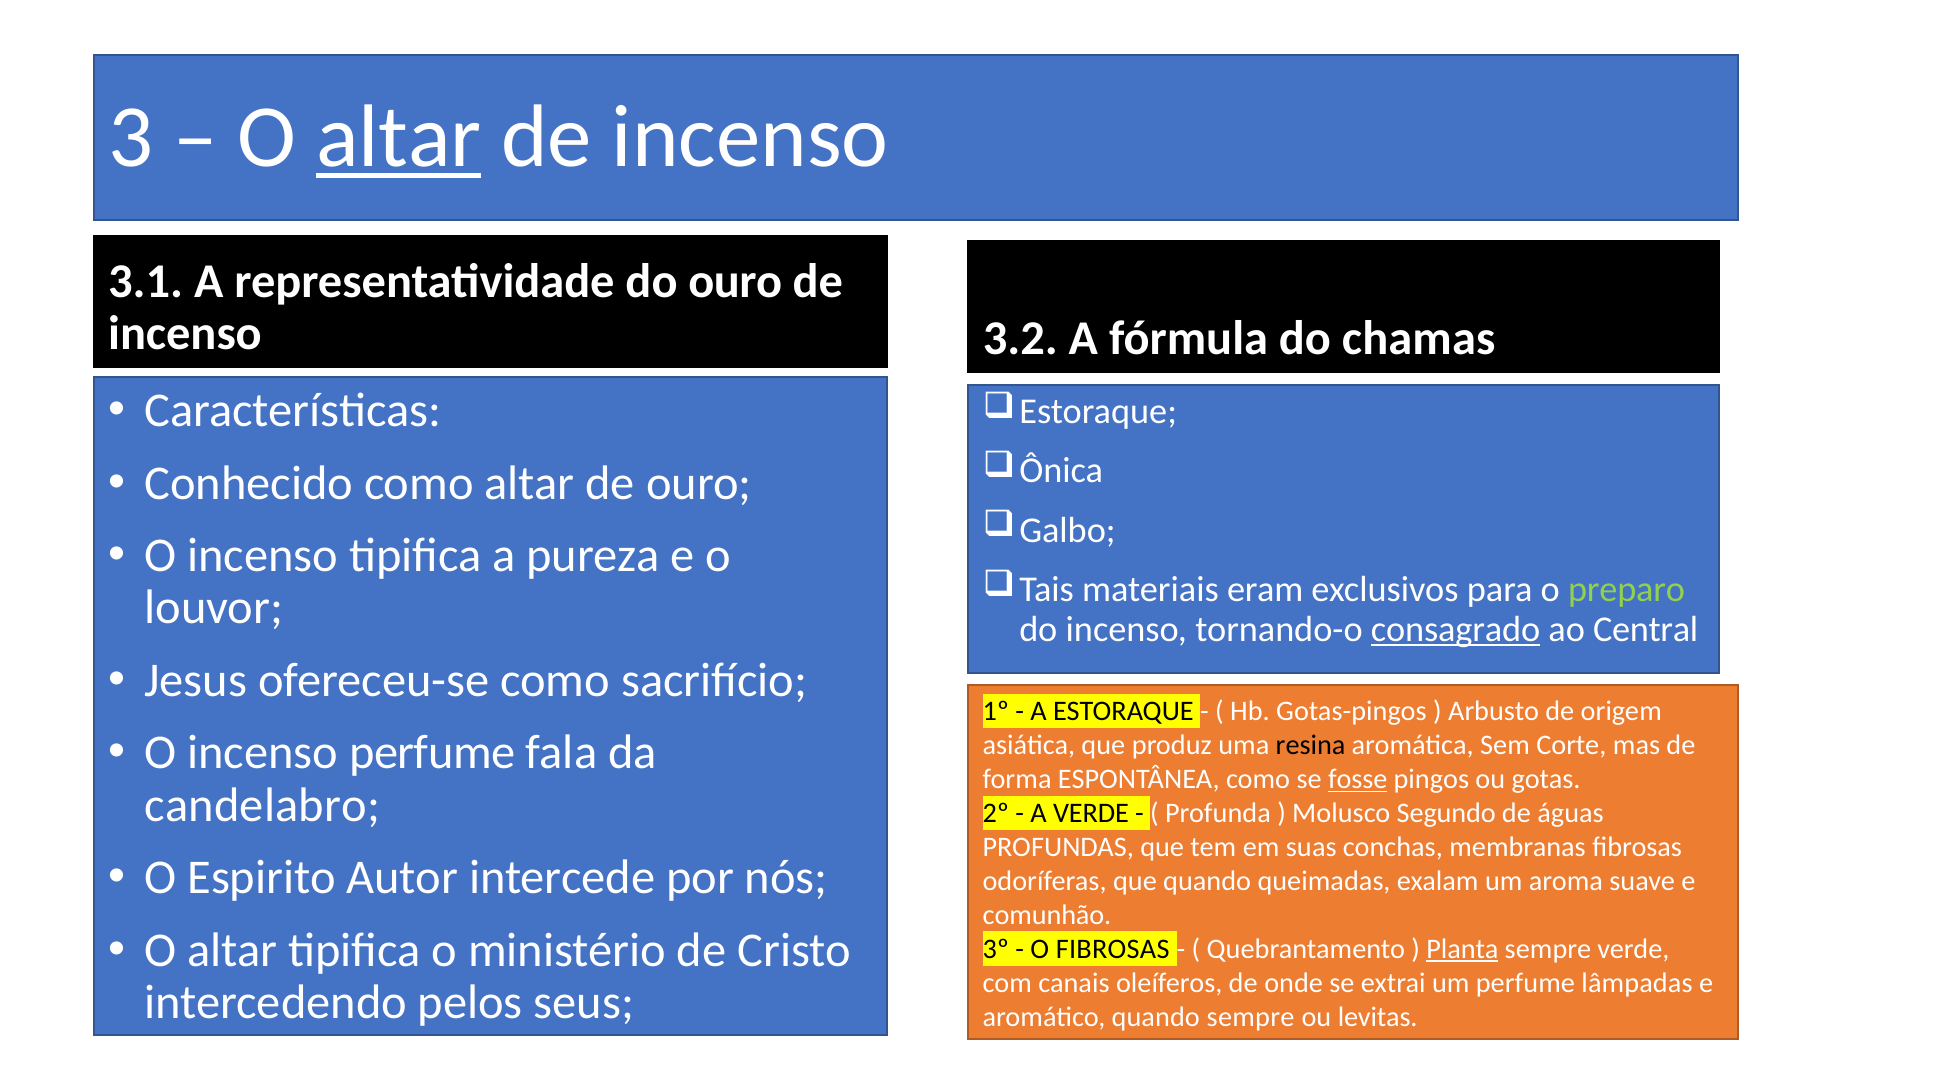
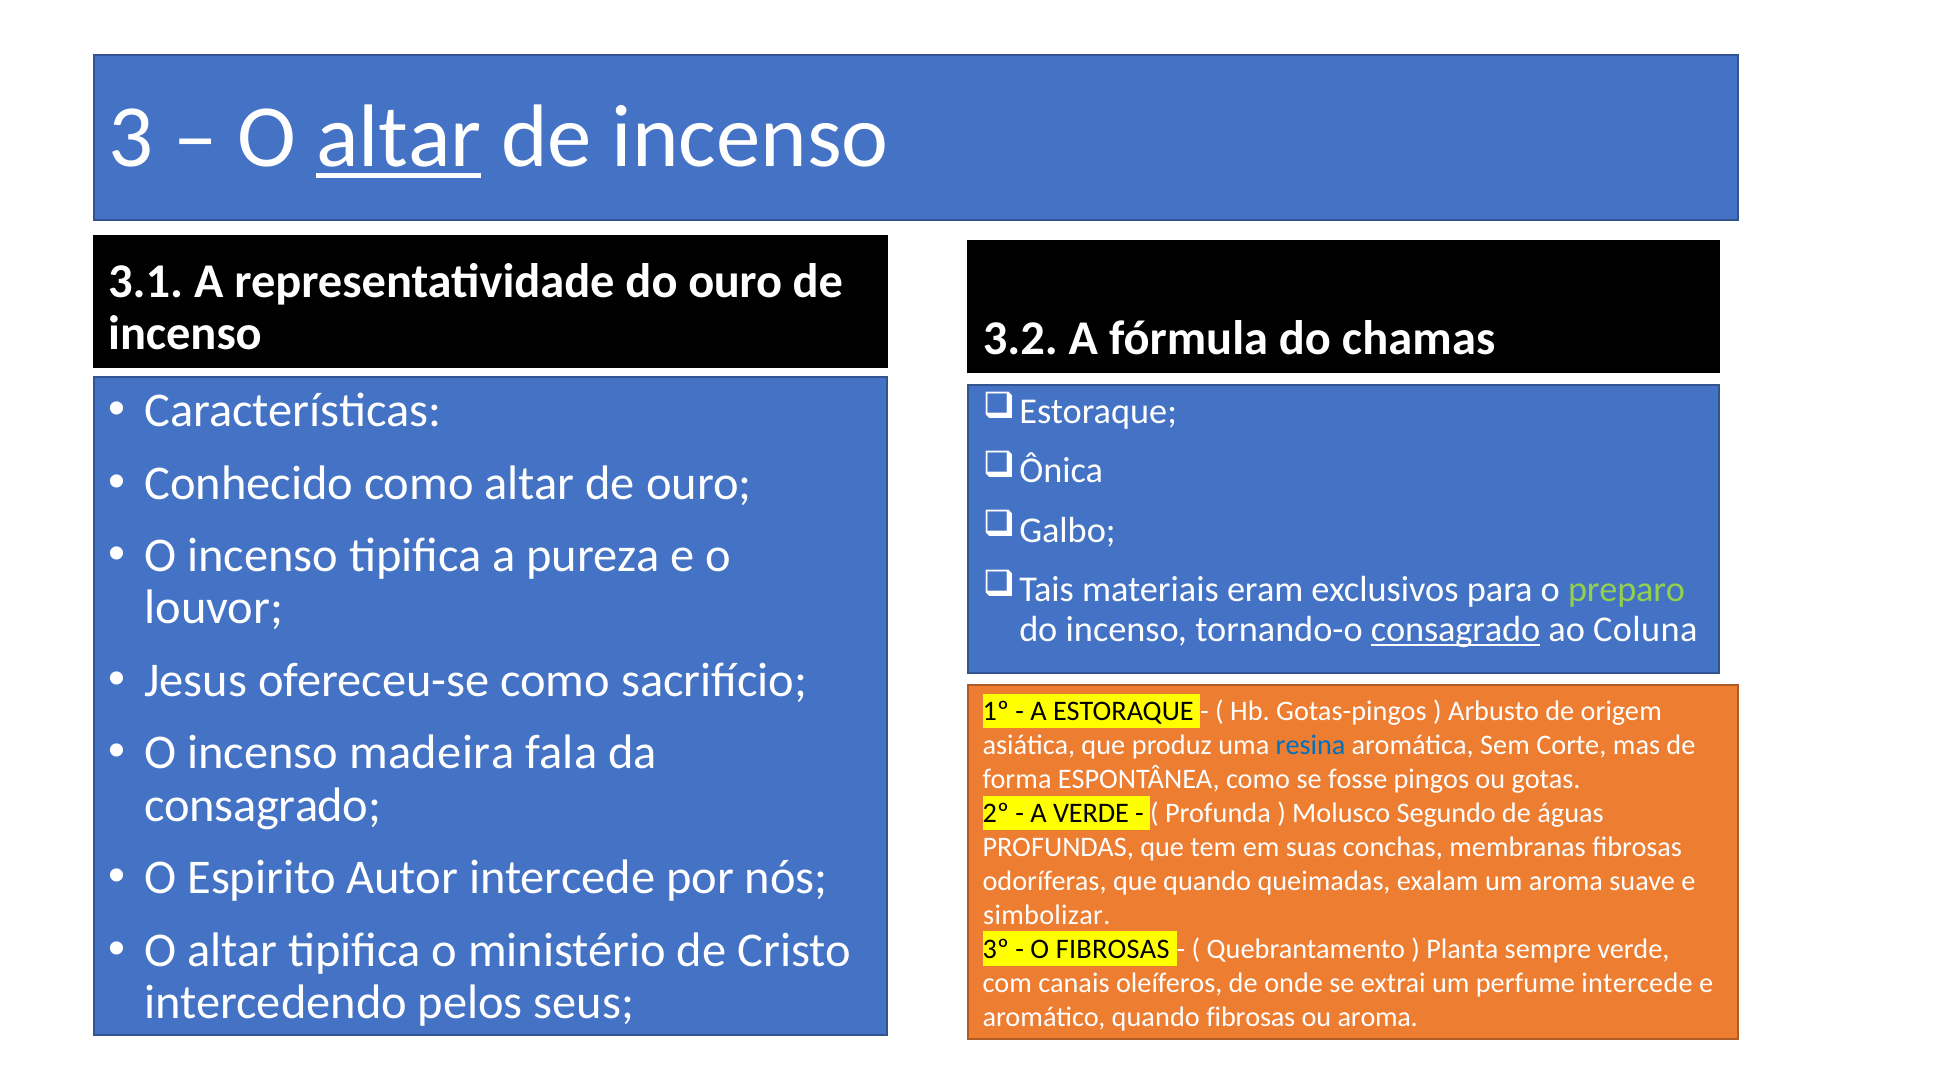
Central: Central -> Coluna (1645, 629)
incenso perfume: perfume -> madeira (432, 753)
resina colour: black -> blue (1311, 745)
fosse underline: present -> none (1358, 779)
candelabro: candelabro -> consagrado (263, 805)
comunhão: comunhão -> simbolizar (1047, 915)
Planta underline: present -> none (1462, 949)
perfume lâmpadas: lâmpadas -> intercede (1637, 982)
quando sempre: sempre -> fibrosas (1251, 1016)
ou levitas: levitas -> aroma (1378, 1016)
